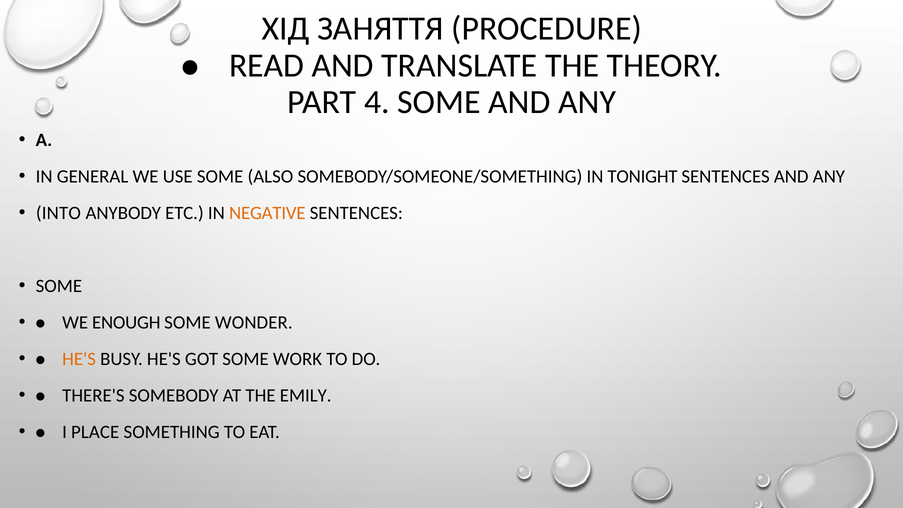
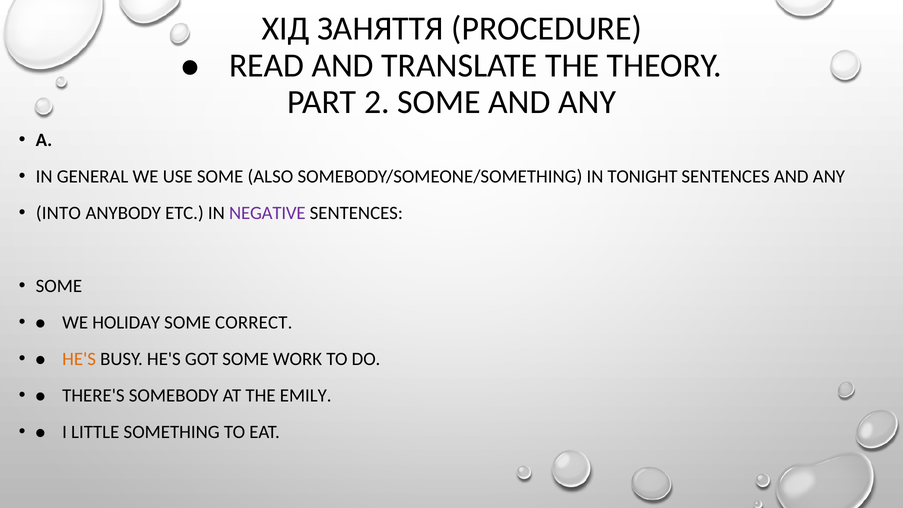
4: 4 -> 2 (377, 102)
NEGATIVE colour: orange -> purple (267, 213)
ENOUGH: ENOUGH -> HOLIDAY (126, 323)
WONDER: WONDER -> CORRECT (254, 323)
PLACE: PLACE -> LITTLE (95, 432)
